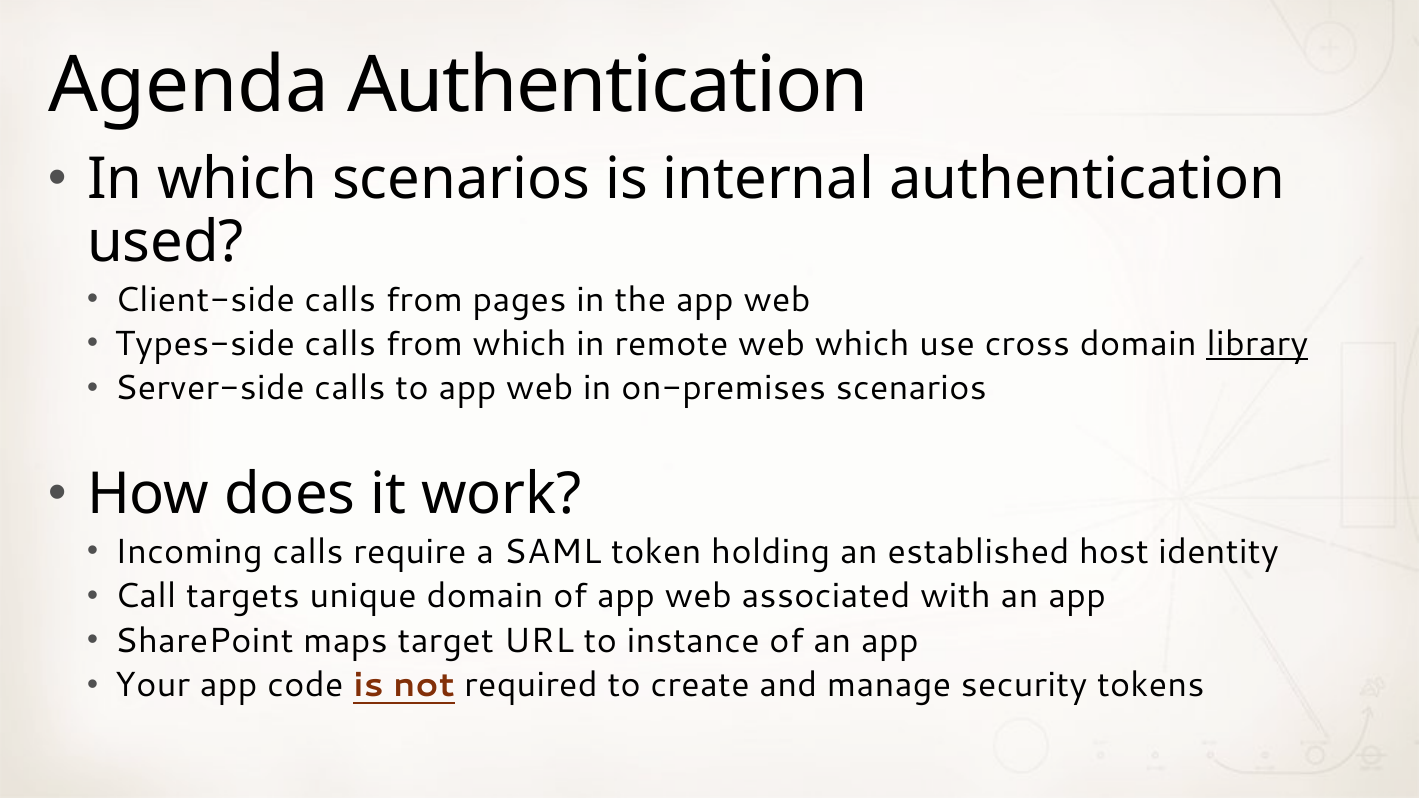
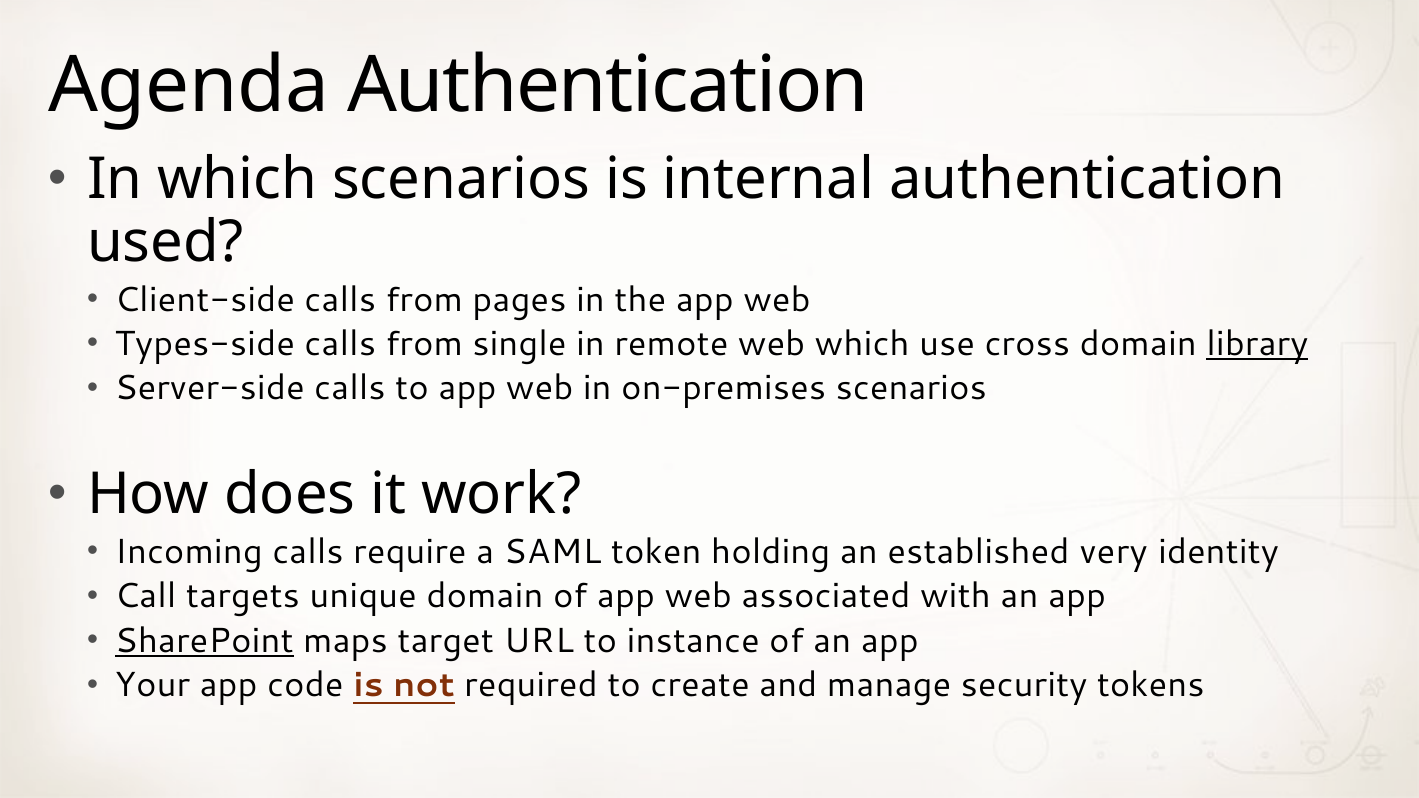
from which: which -> single (519, 344)
host: host -> very (1114, 552)
SharePoint underline: none -> present (204, 641)
